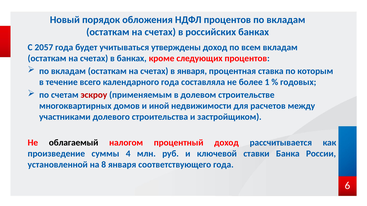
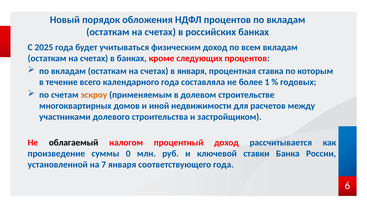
2057: 2057 -> 2025 (44, 47)
утверждены: утверждены -> физическим (176, 47)
эскроу colour: red -> orange (94, 95)
4: 4 -> 0 (128, 154)
8: 8 -> 7 (104, 165)
